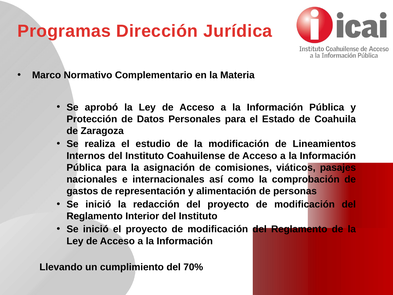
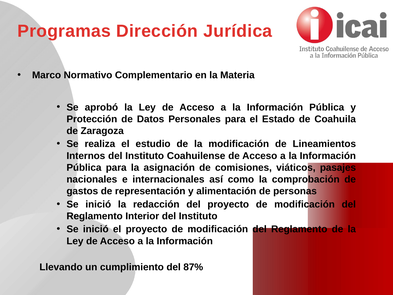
70%: 70% -> 87% (193, 267)
